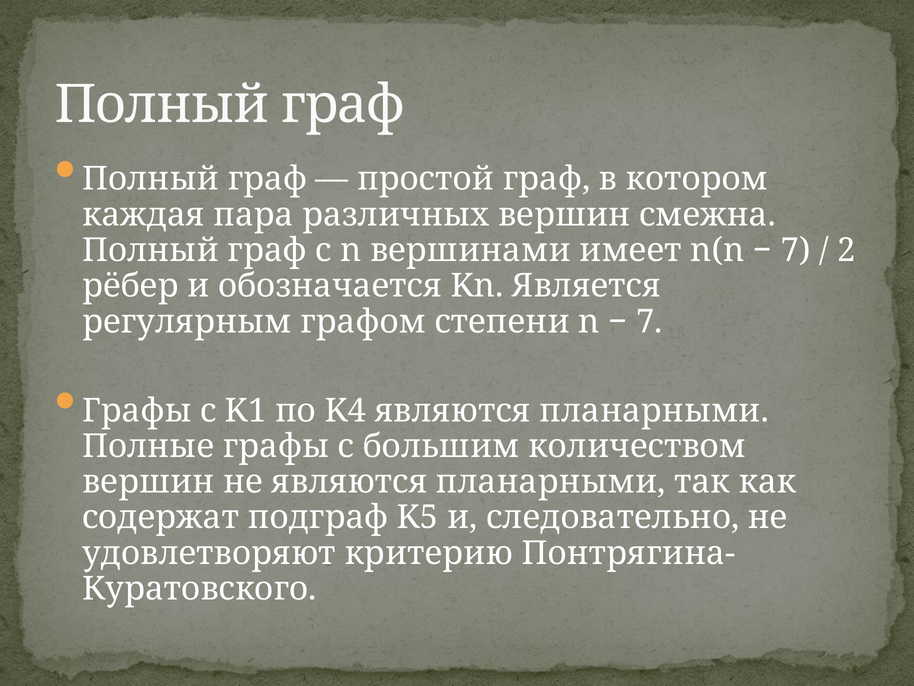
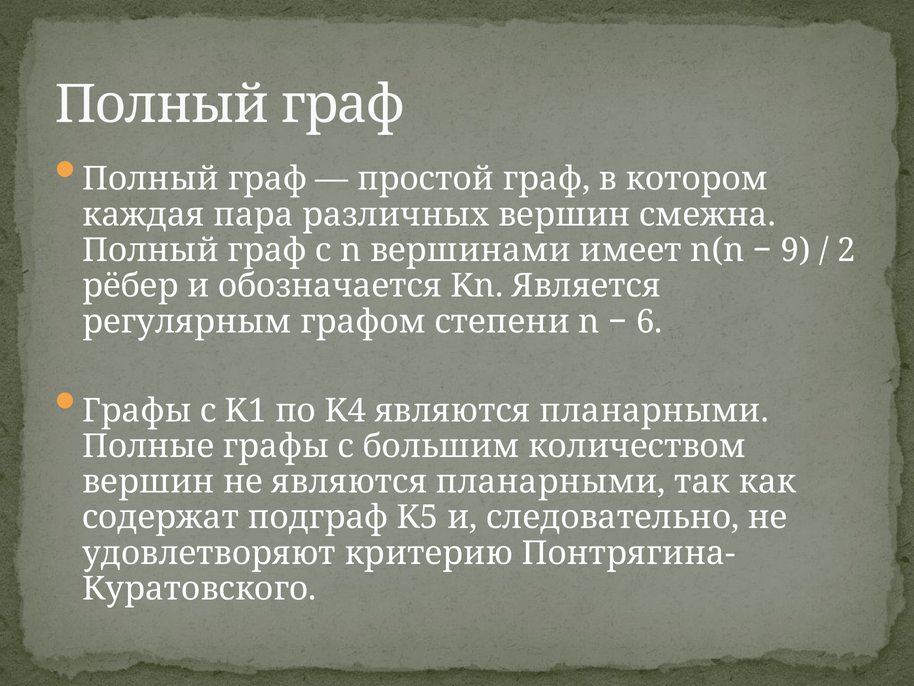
7: 7 -> 9 (796, 250)
7: 7 -> 6 (649, 321)
